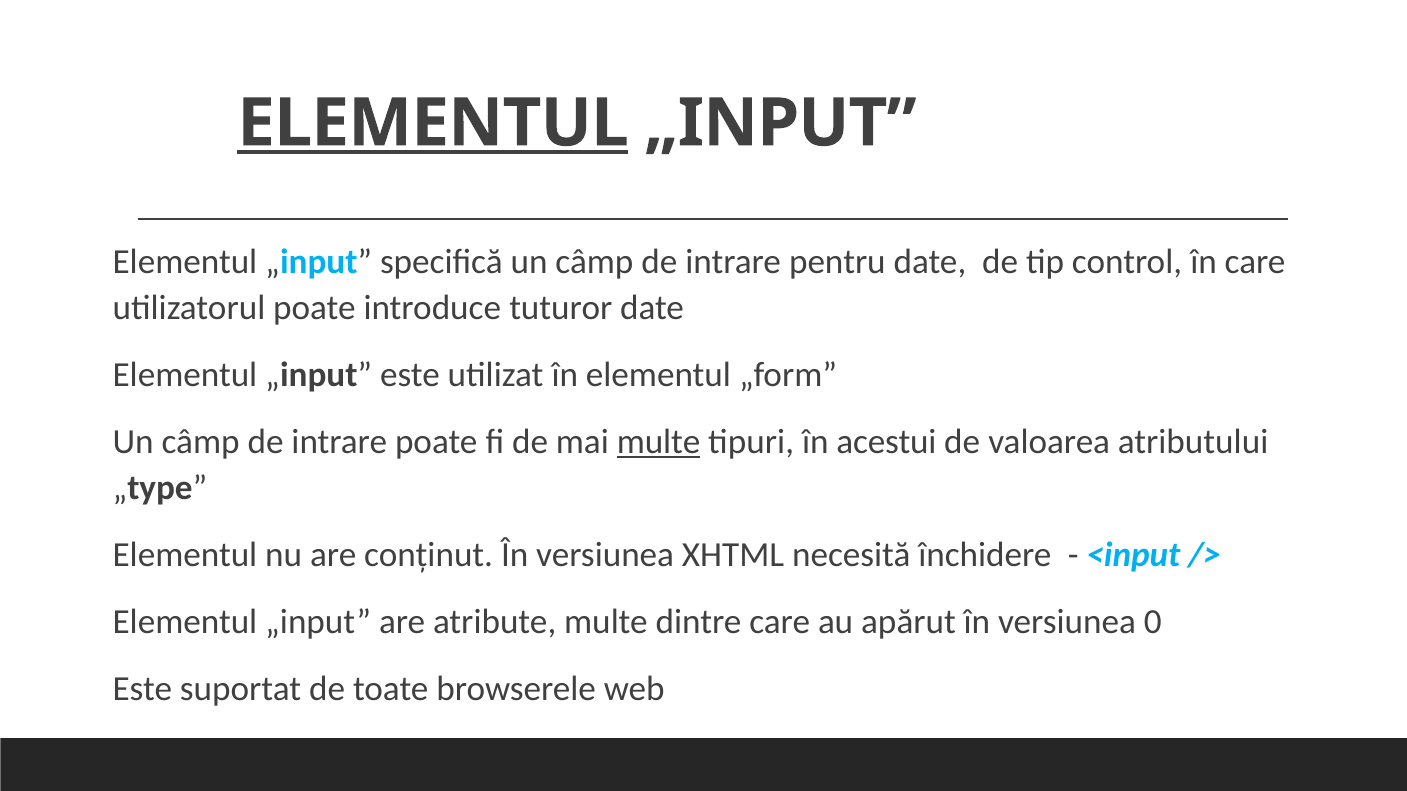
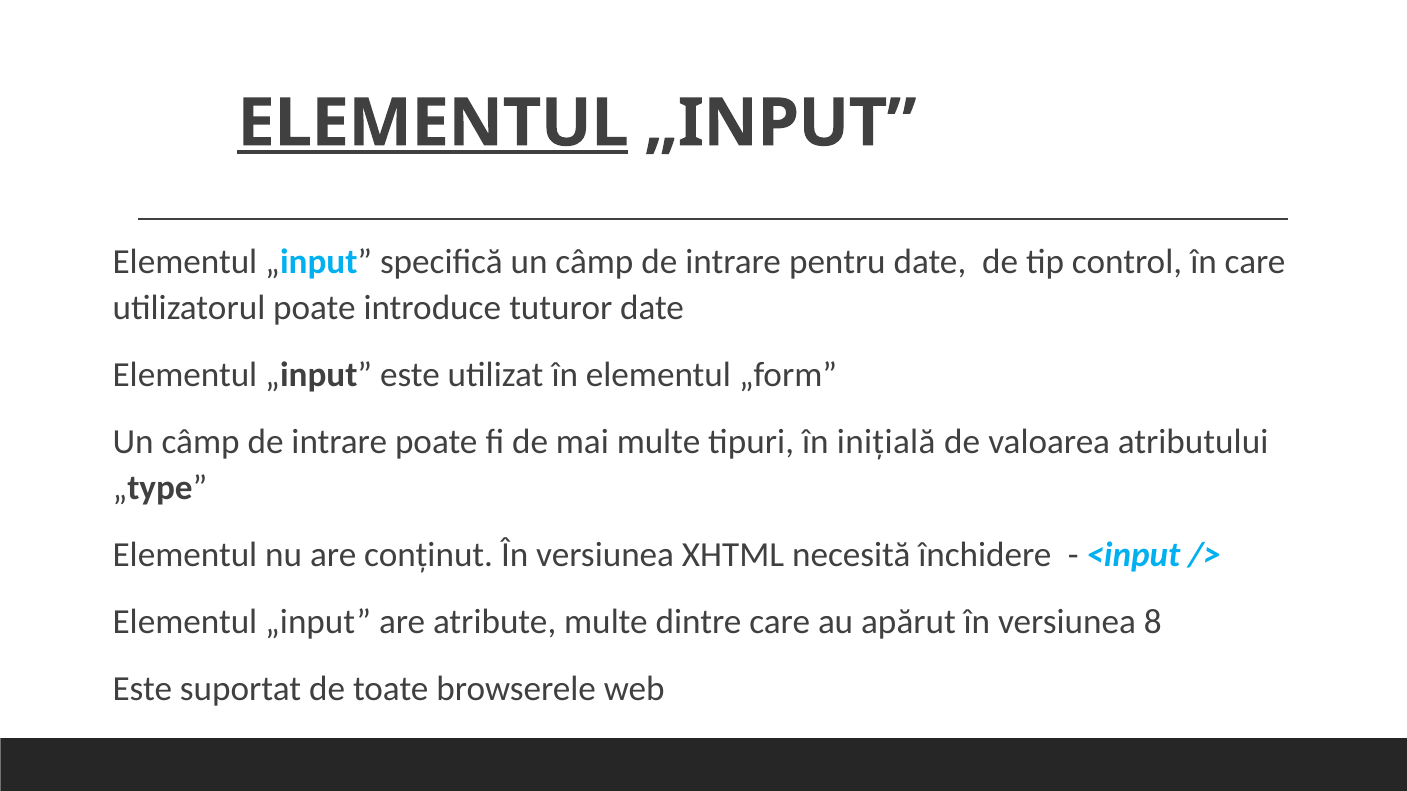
multe underline: present -> none (659, 442)
acestui: acestui -> inițială (886, 442)
0: 0 -> 8 (1153, 622)
